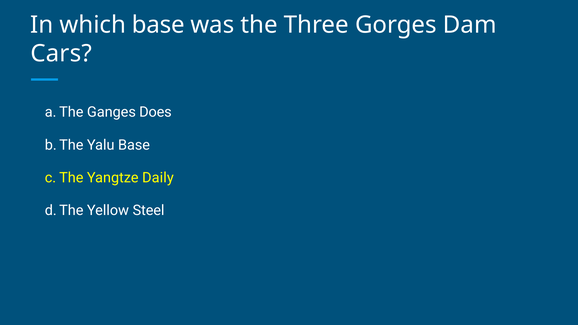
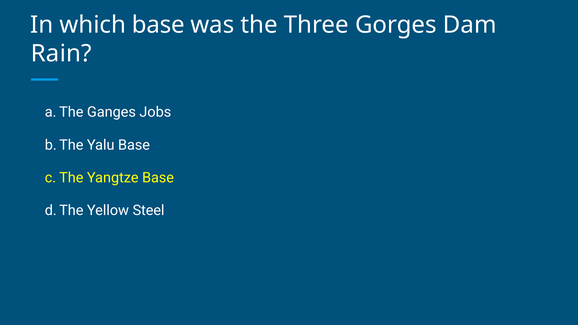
Cars: Cars -> Rain (61, 54)
Does: Does -> Jobs (155, 112)
Yangtze Daily: Daily -> Base (158, 178)
